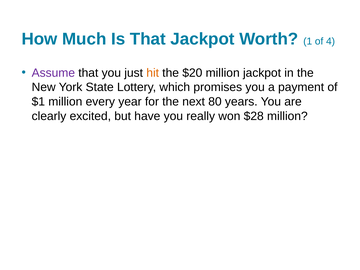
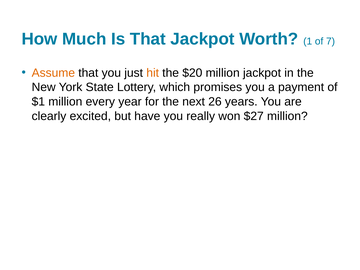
4: 4 -> 7 (331, 41)
Assume colour: purple -> orange (53, 73)
80: 80 -> 26 (215, 102)
$28: $28 -> $27 (254, 116)
